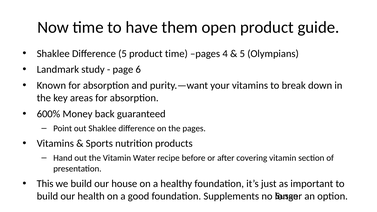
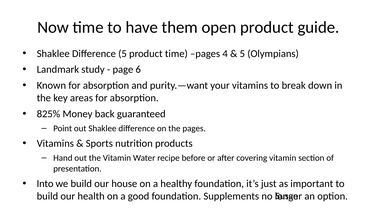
600%: 600% -> 825% (48, 114)
This: This -> Into (45, 184)
